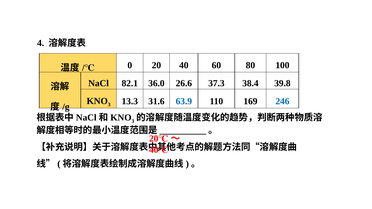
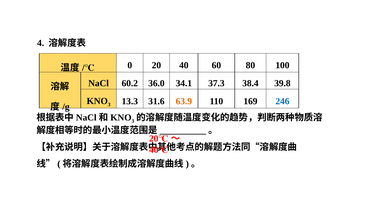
82.1: 82.1 -> 60.2 (130, 83)
26.6: 26.6 -> 34.1 (184, 83)
63.9 colour: blue -> orange (184, 101)
